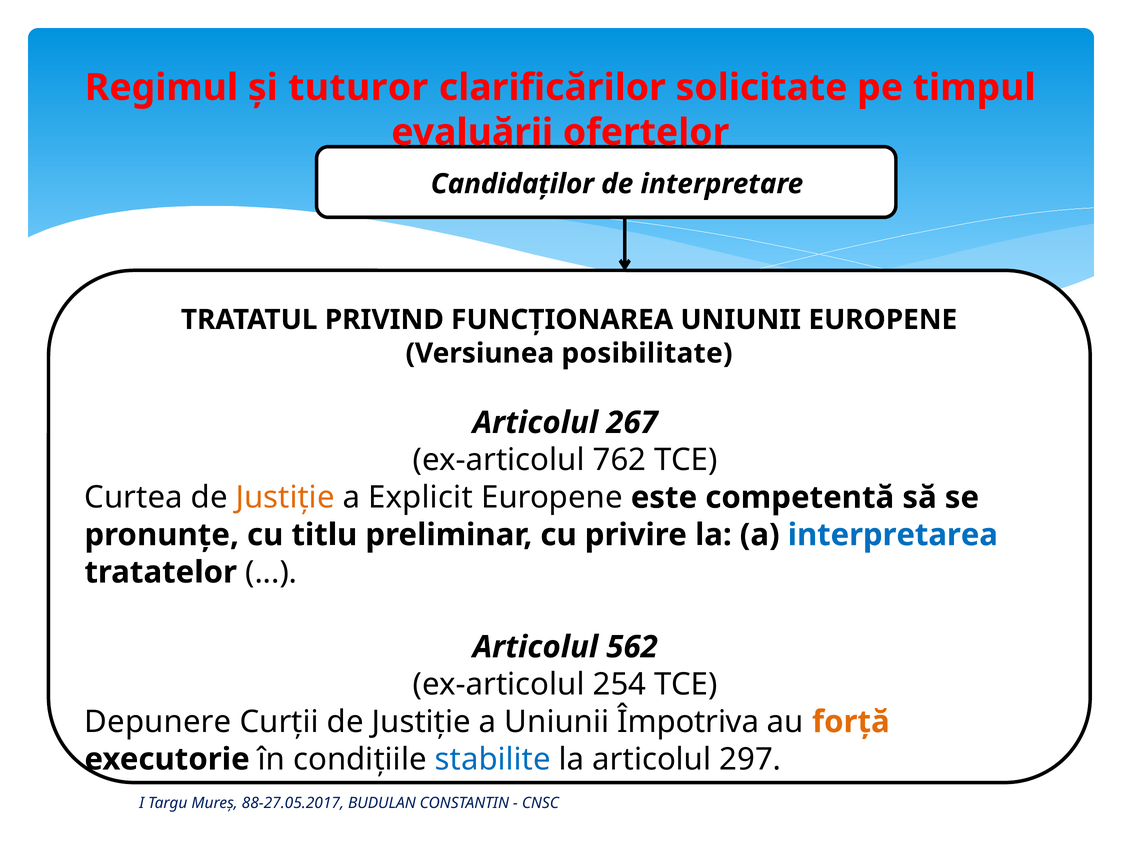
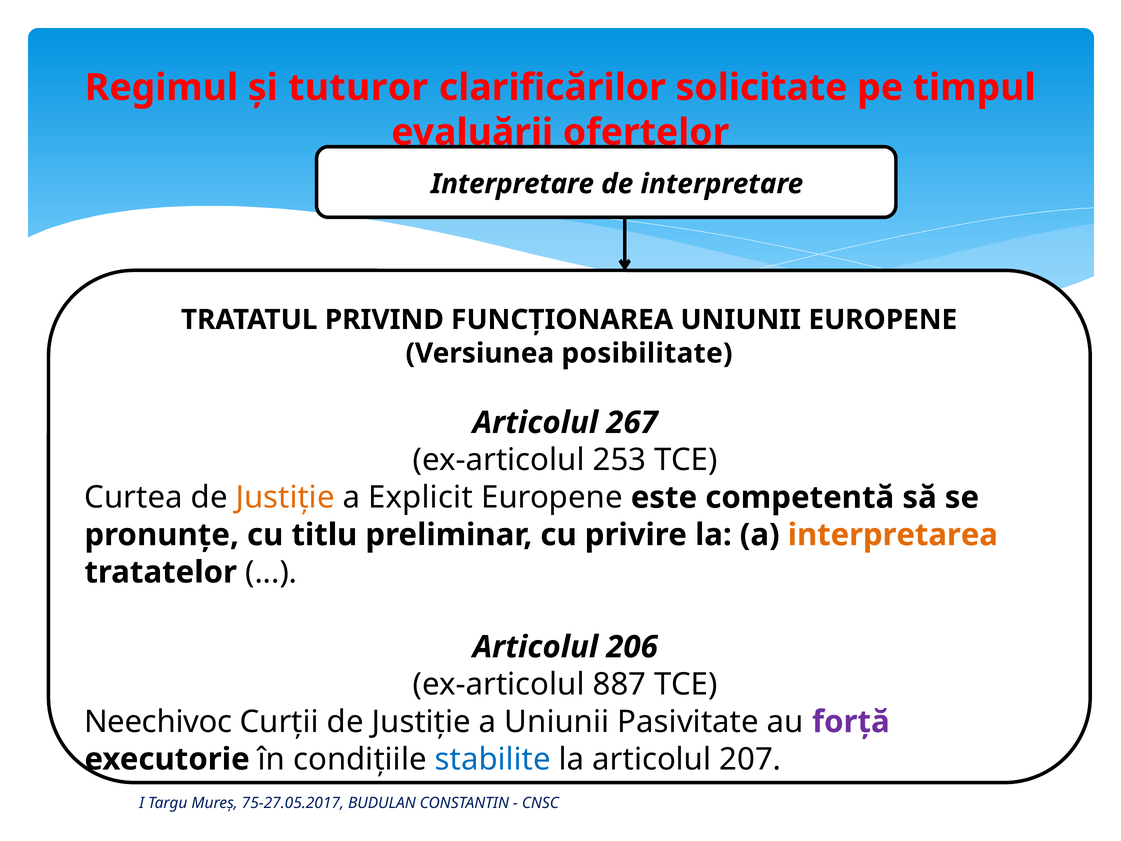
Candidaților: Candidaților -> Interpretare (512, 184)
762: 762 -> 253 (620, 460)
interpretarea colour: blue -> orange (893, 535)
562: 562 -> 206 (632, 647)
254: 254 -> 887 (620, 684)
Depunere: Depunere -> Neechivoc (158, 722)
Împotriva: Împotriva -> Pasivitate (688, 722)
forță colour: orange -> purple (851, 722)
297: 297 -> 207 (750, 759)
88-27.05.2017: 88-27.05.2017 -> 75-27.05.2017 (293, 803)
